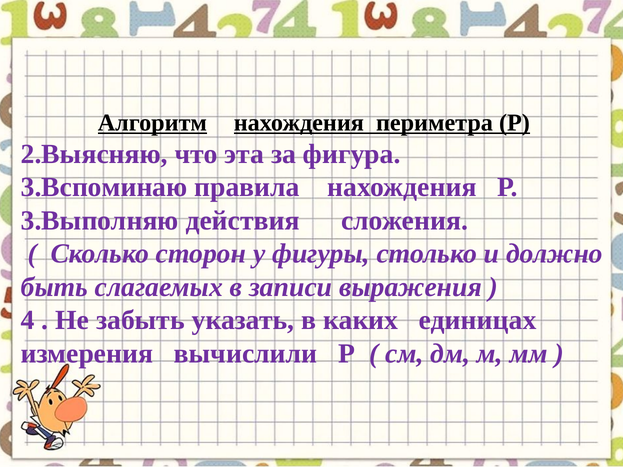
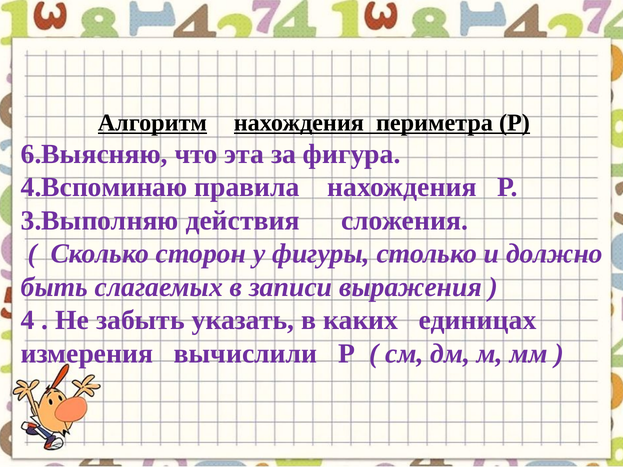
2.Выясняю: 2.Выясняю -> 6.Выясняю (94, 154)
3.Вспоминаю: 3.Вспоминаю -> 4.Вспоминаю (104, 187)
